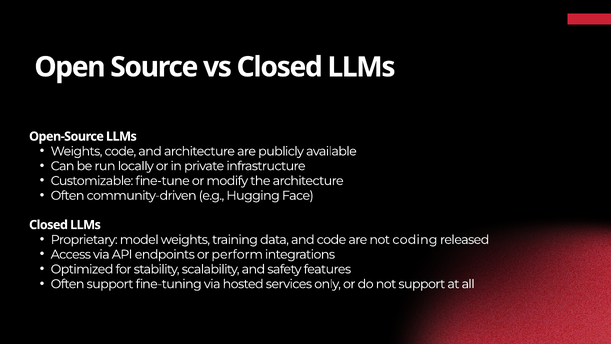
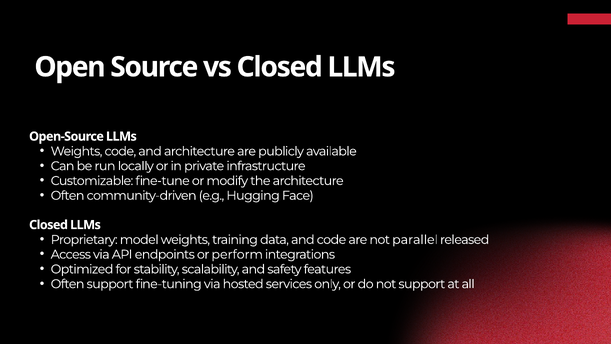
coding: coding -> parallel (415, 239)
